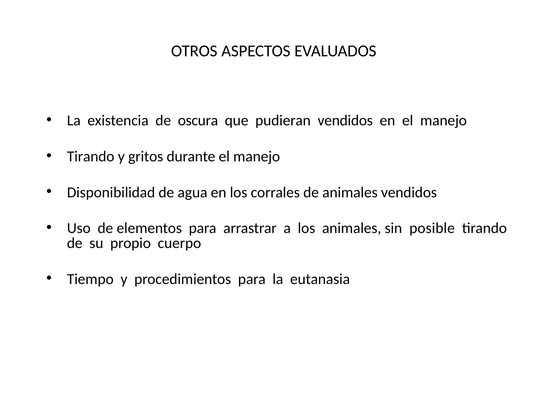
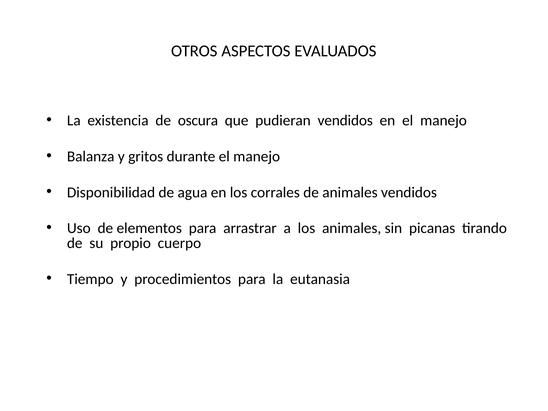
Tirando: Tirando -> Balanza (91, 156)
posible: posible -> picanas (432, 228)
